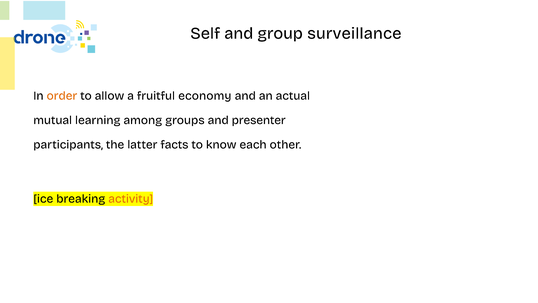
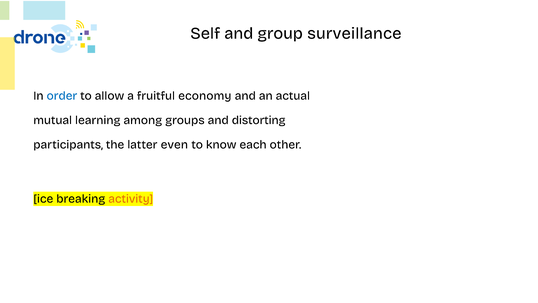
order colour: orange -> blue (62, 96)
presenter: presenter -> distorting (259, 120)
facts: facts -> even (174, 144)
